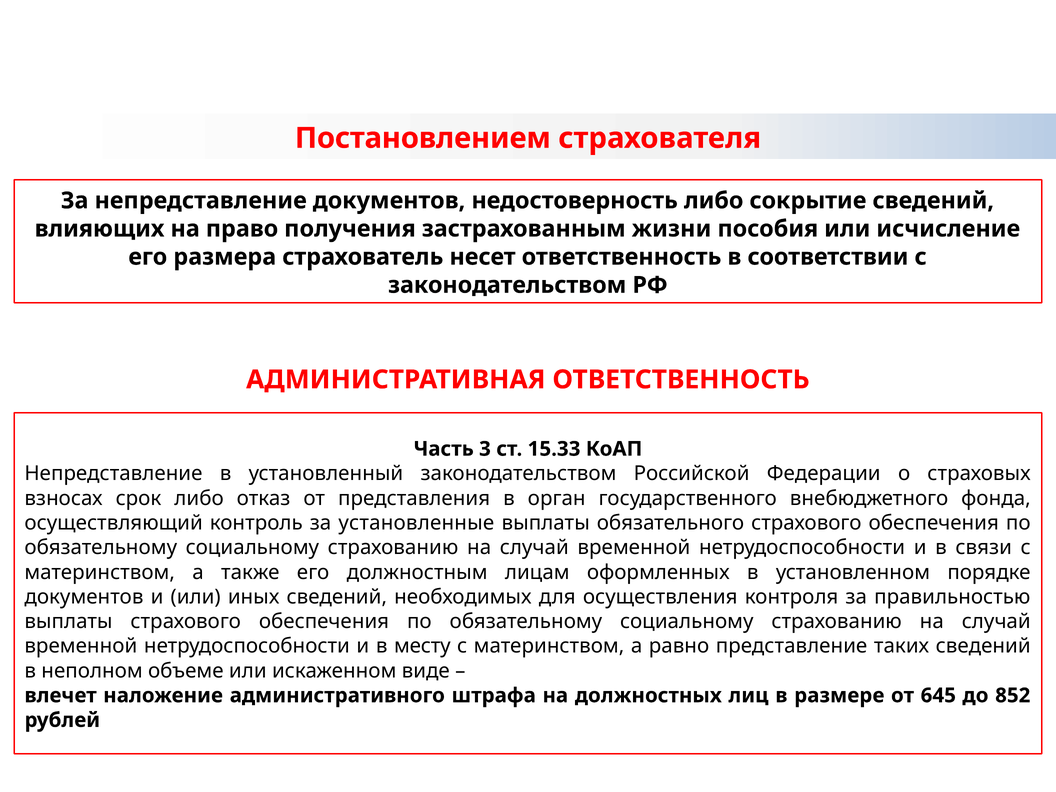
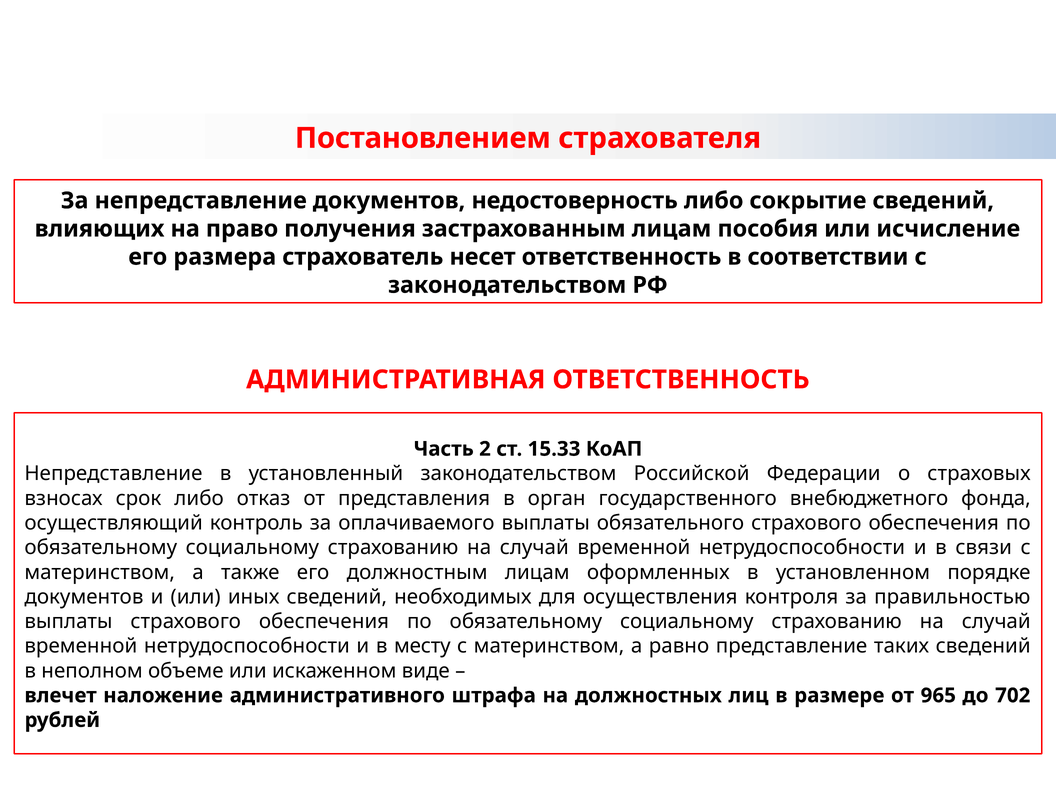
застрахованным жизни: жизни -> лицам (672, 229)
3: 3 -> 2 (485, 449)
установленные: установленные -> оплачиваемого (416, 523)
645: 645 -> 965 (938, 696)
852: 852 -> 702 (1013, 696)
